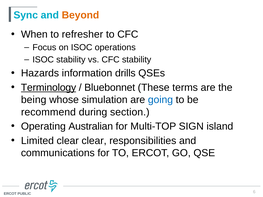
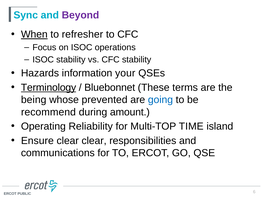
Beyond colour: orange -> purple (80, 15)
When underline: none -> present (34, 34)
drills: drills -> your (125, 73)
simulation: simulation -> prevented (105, 100)
section: section -> amount (130, 112)
Australian: Australian -> Reliability (91, 127)
SIGN: SIGN -> TIME (191, 127)
Limited: Limited -> Ensure (37, 141)
